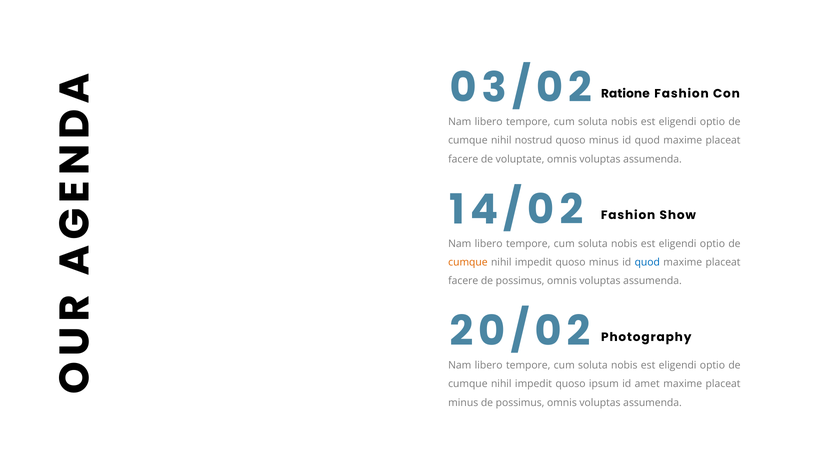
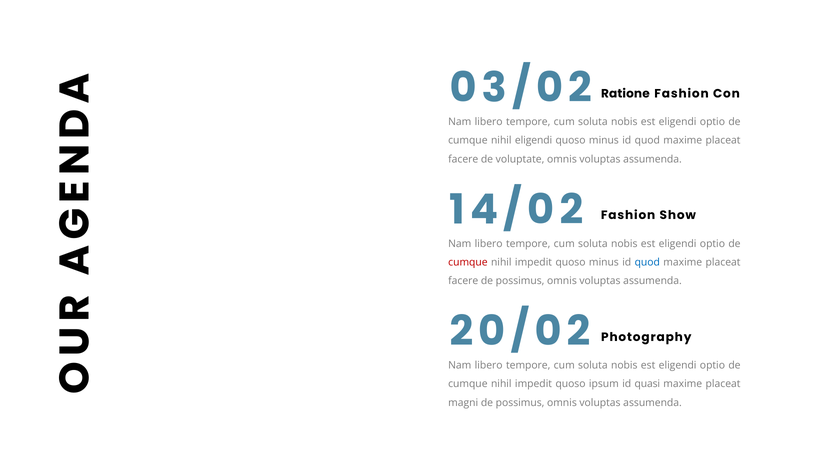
nihil nostrud: nostrud -> eligendi (534, 140)
cumque colour: orange -> red (468, 262)
amet: amet -> quasi (647, 384)
minus: minus -> magni (463, 403)
